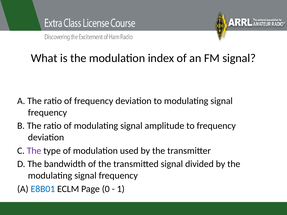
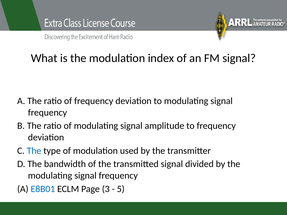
The colour: purple -> blue (34, 151)
0: 0 -> 3 (106, 189)
1: 1 -> 5 (121, 189)
